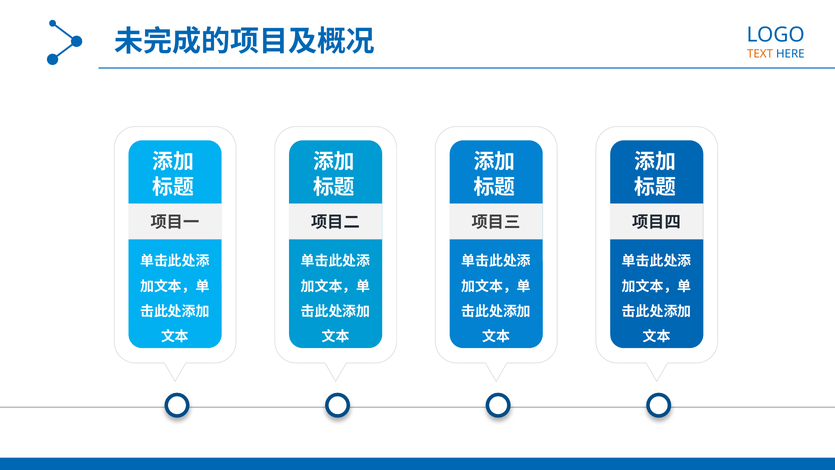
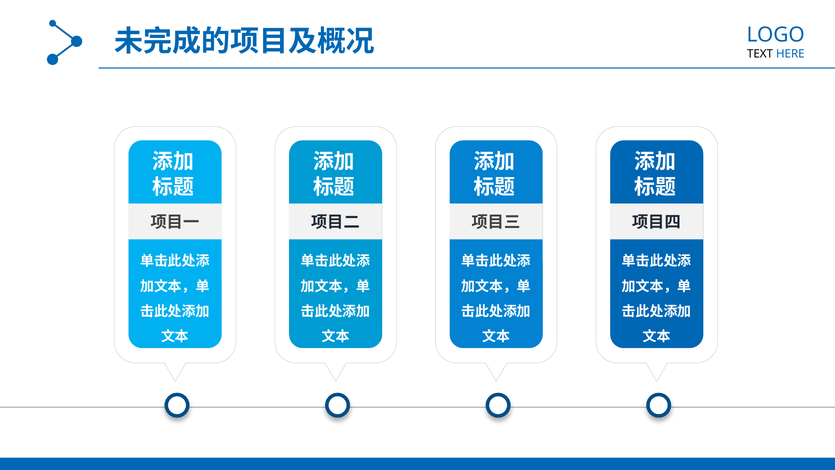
TEXT colour: orange -> black (760, 54)
